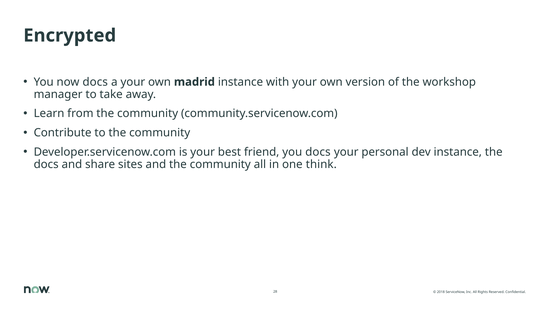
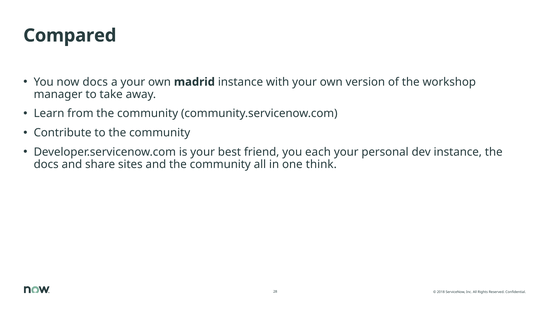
Encrypted: Encrypted -> Compared (70, 35)
you docs: docs -> each (318, 152)
